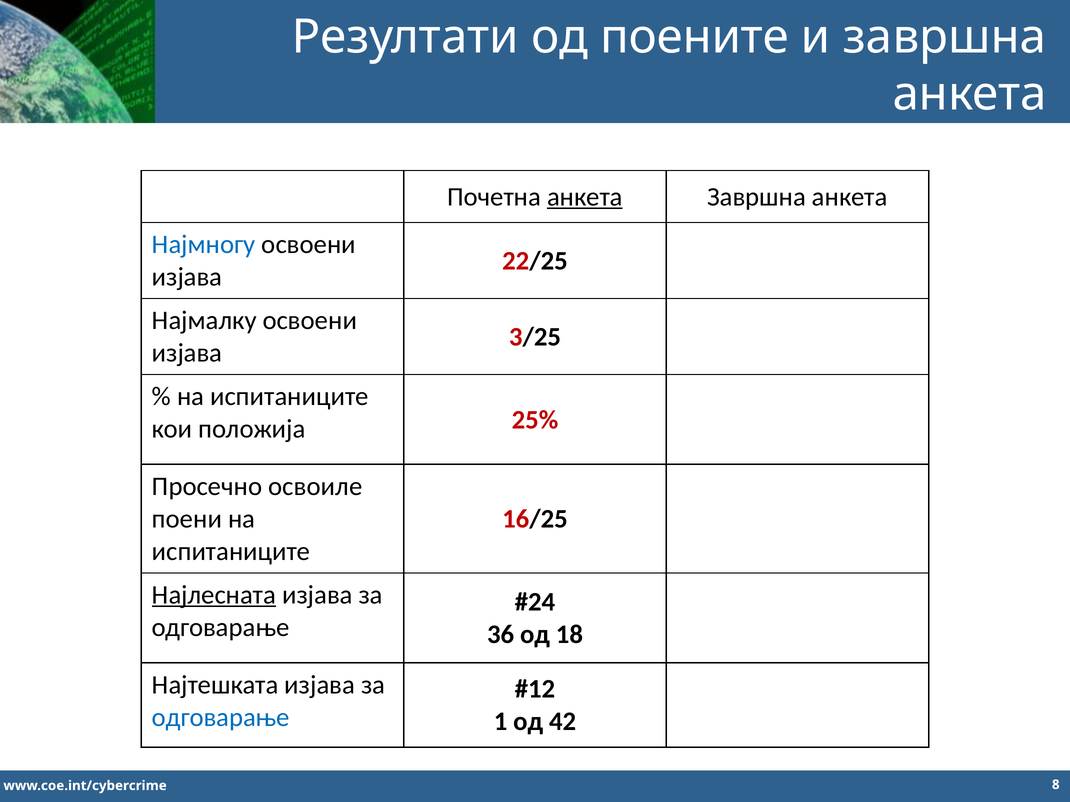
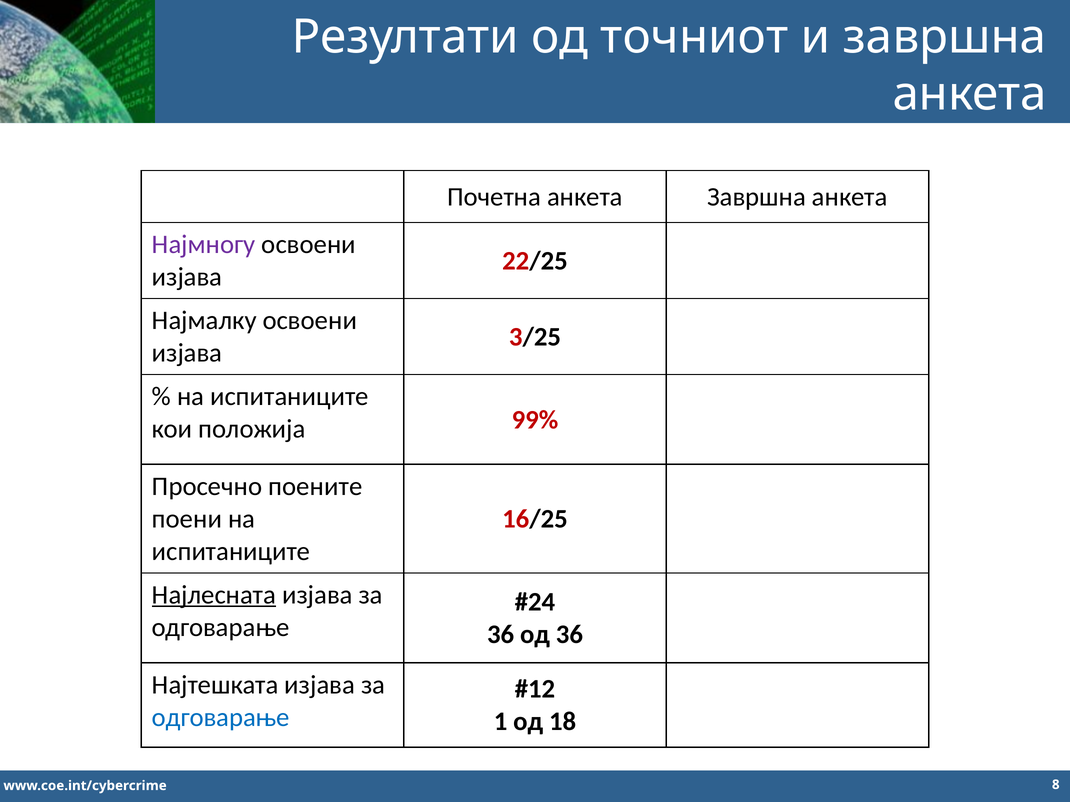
поените: поените -> точниот (694, 37)
анкета underline: present -> none (585, 197)
Најмногу colour: blue -> purple (204, 245)
25%: 25% -> 99% (535, 420)
освоиле: освоиле -> поените (315, 487)
од 18: 18 -> 36 (569, 635)
42: 42 -> 18 (563, 722)
